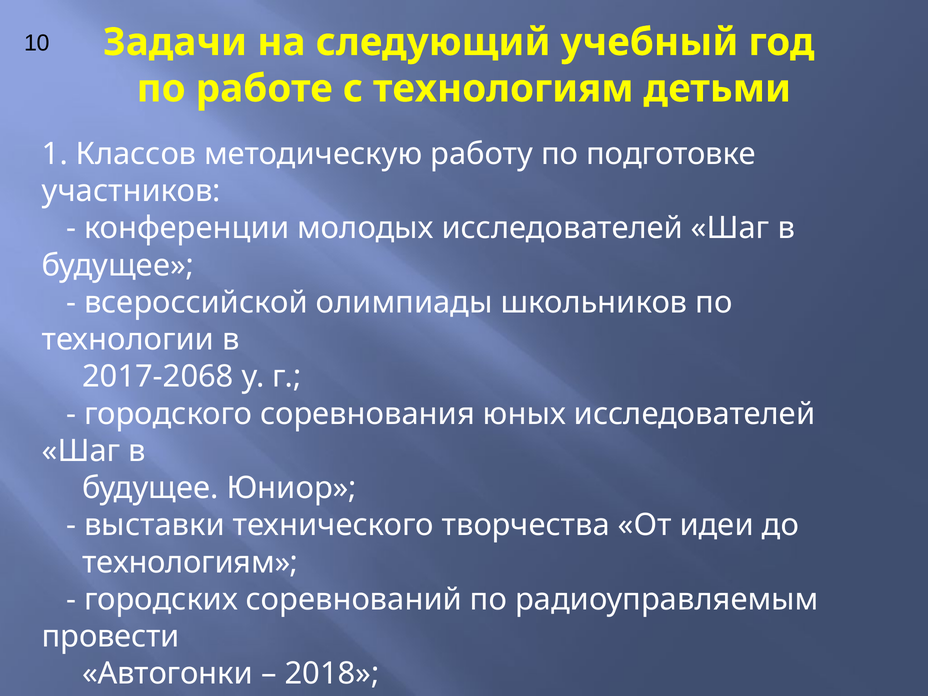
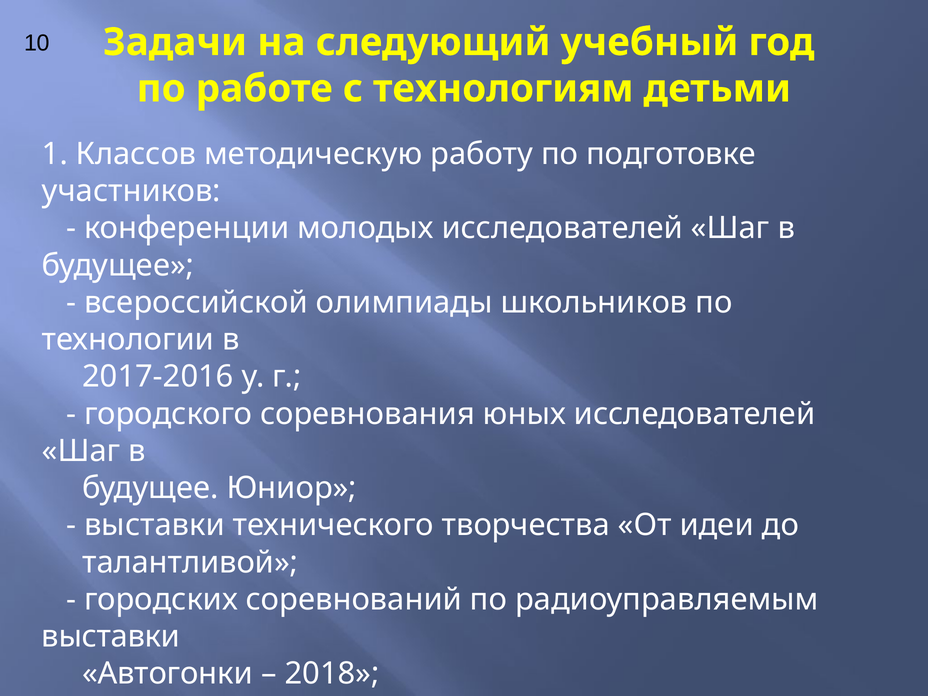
2017-2068: 2017-2068 -> 2017-2016 (158, 377)
технологиям: технологиям -> талантливой (190, 562)
провести: провести -> выставки (111, 637)
